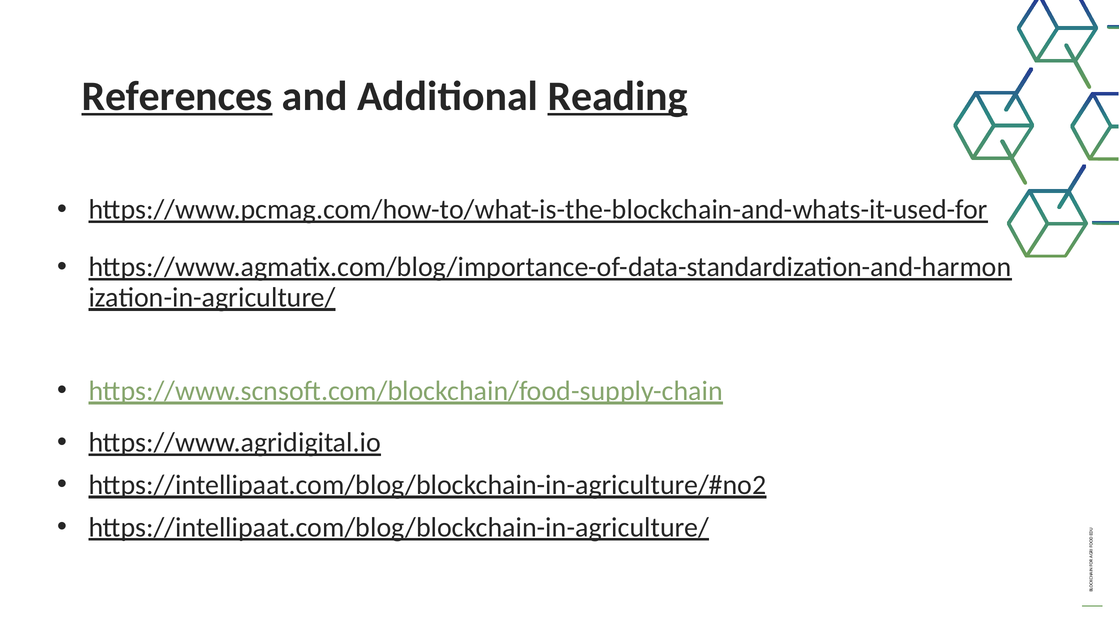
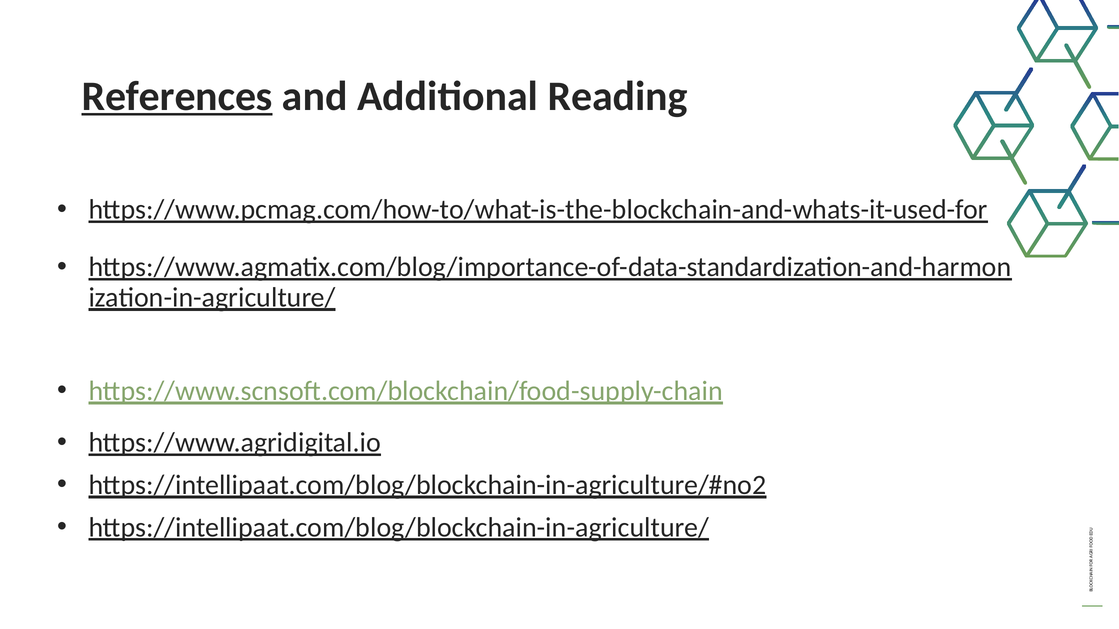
Reading underline: present -> none (618, 97)
